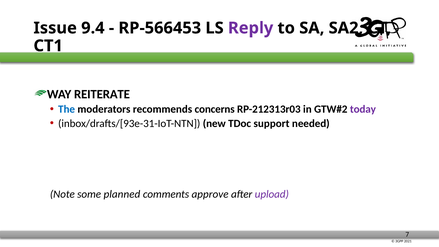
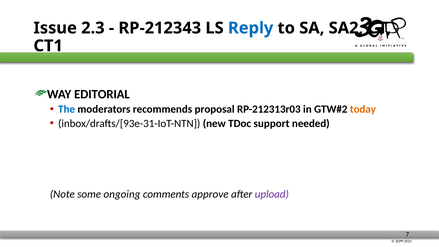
9.4: 9.4 -> 2.3 (93, 28)
RP-566453: RP-566453 -> RP-212343 (160, 28)
Reply colour: purple -> blue (251, 28)
REITERATE: REITERATE -> EDITORIAL (102, 94)
concerns: concerns -> proposal (215, 109)
today colour: purple -> orange (363, 109)
planned: planned -> ongoing (122, 194)
